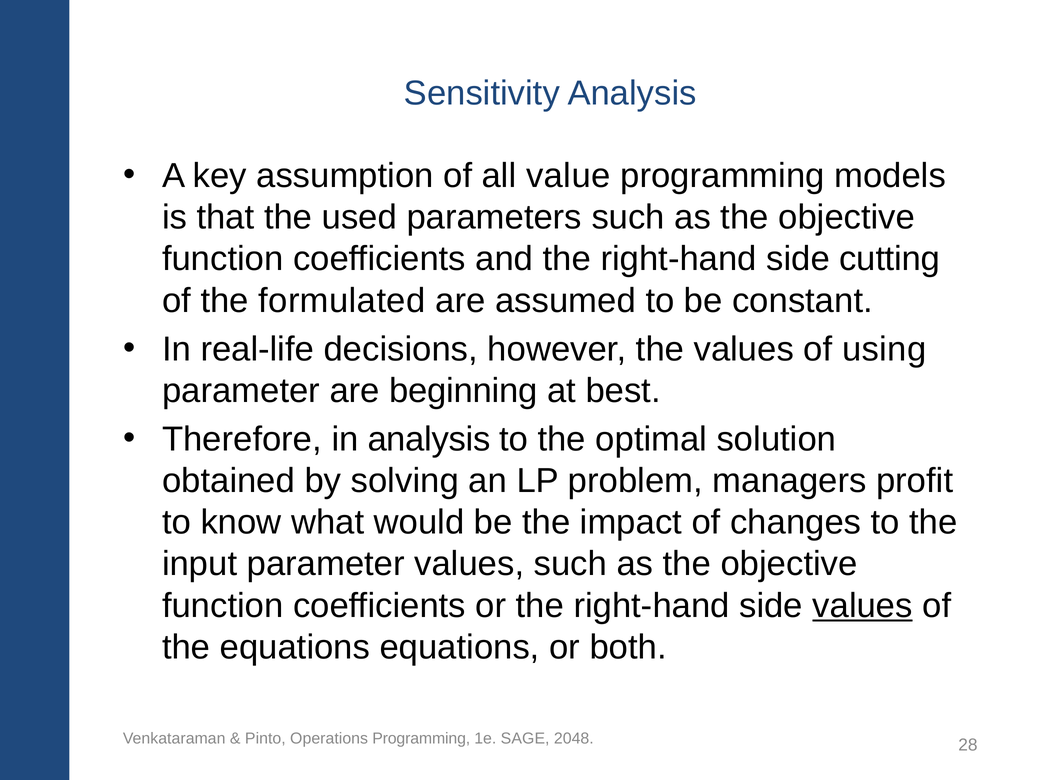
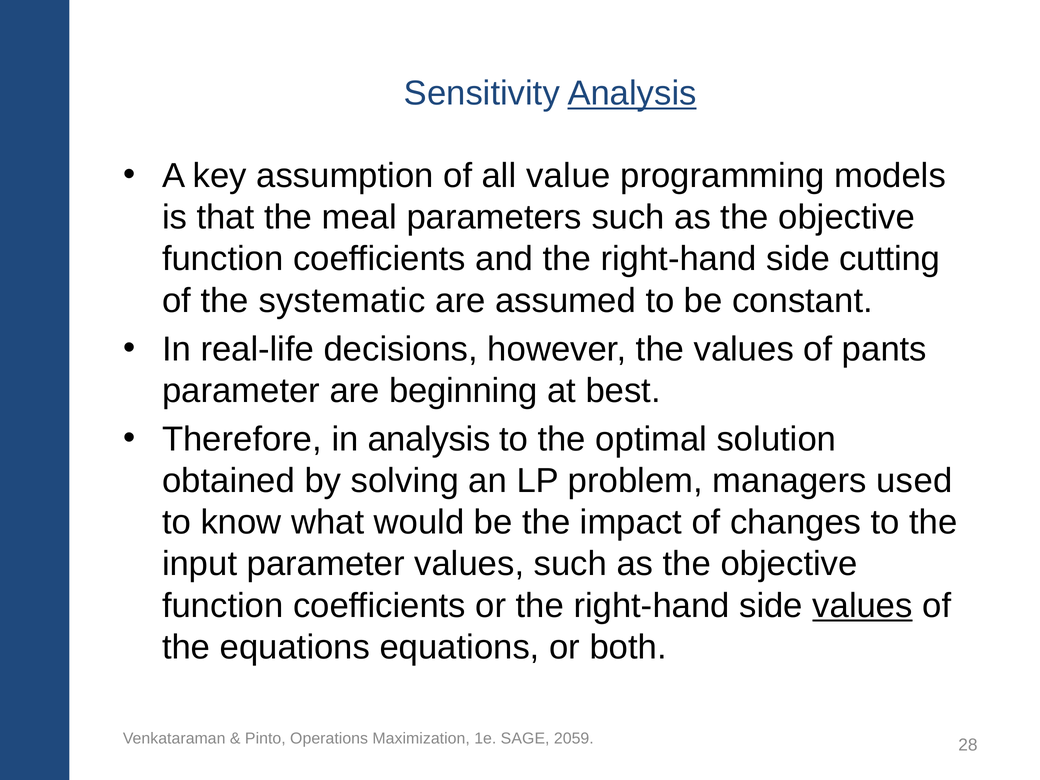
Analysis underline: none -> present (632, 93)
used: used -> meal (359, 217)
formulated: formulated -> systematic (342, 301)
using: using -> pants (884, 349)
profit: profit -> used (914, 481)
Operations Programming: Programming -> Maximization (421, 739)
2048: 2048 -> 2059 (574, 739)
